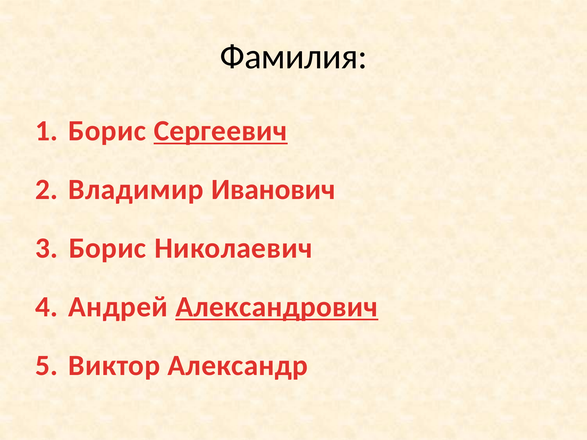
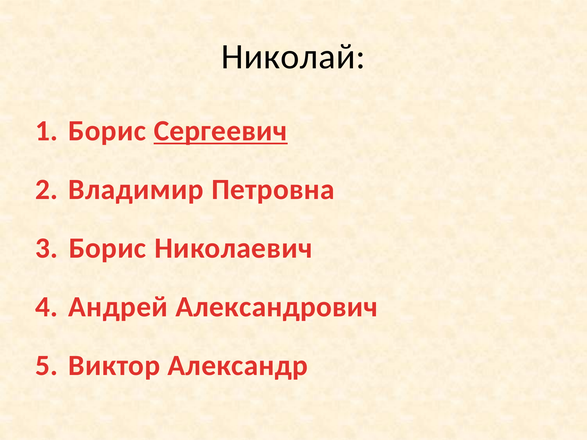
Фамилия: Фамилия -> Николай (293, 57)
Иванович: Иванович -> Петровна (273, 190)
Александрович underline: present -> none (277, 307)
